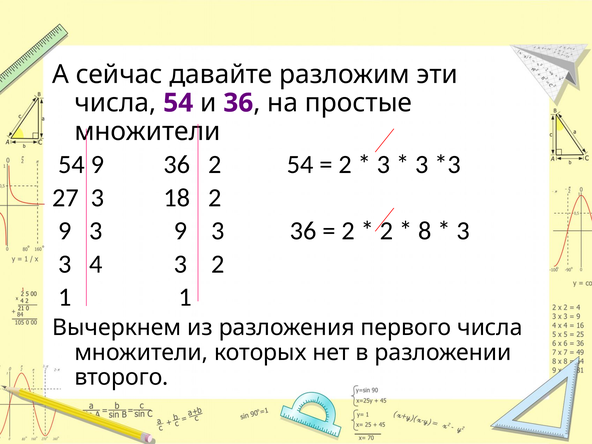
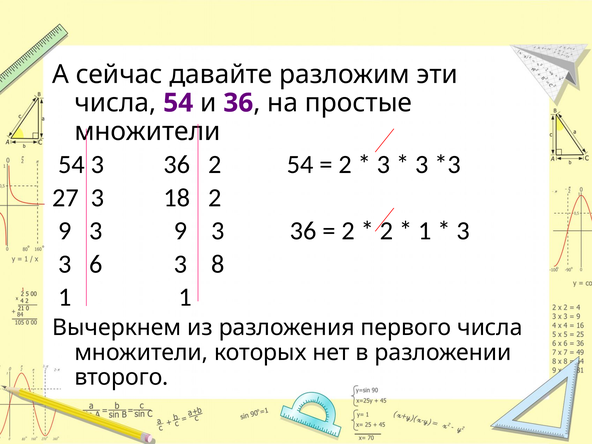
54 9: 9 -> 3 (97, 164)
8: 8 -> 1 (425, 231)
4: 4 -> 6 (96, 264)
3 2: 2 -> 8 (218, 264)
